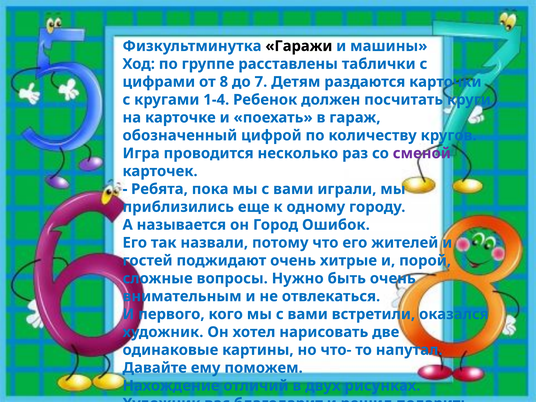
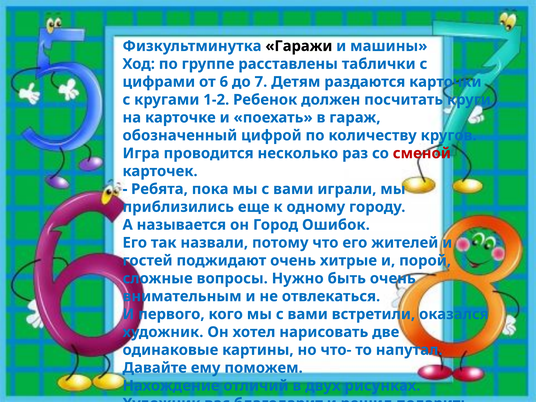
8: 8 -> 6 (224, 82)
1-4: 1-4 -> 1-2 (216, 100)
сменой colour: purple -> red (422, 153)
